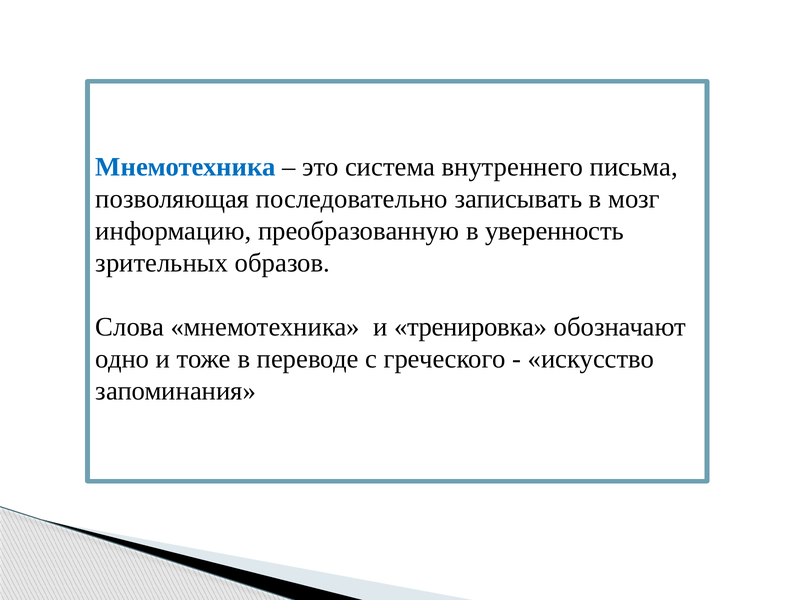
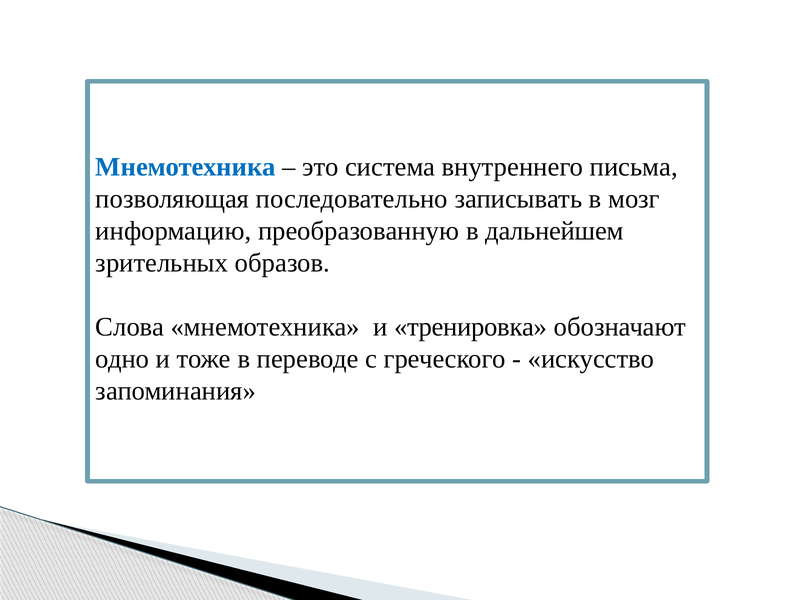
уверенность: уверенность -> дальнейшем (554, 231)
